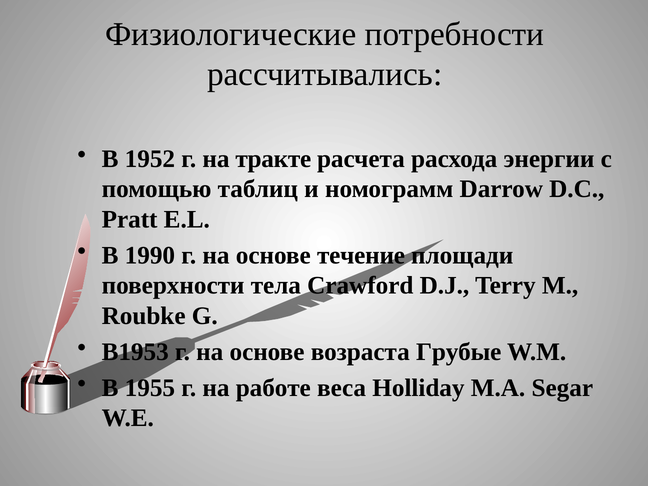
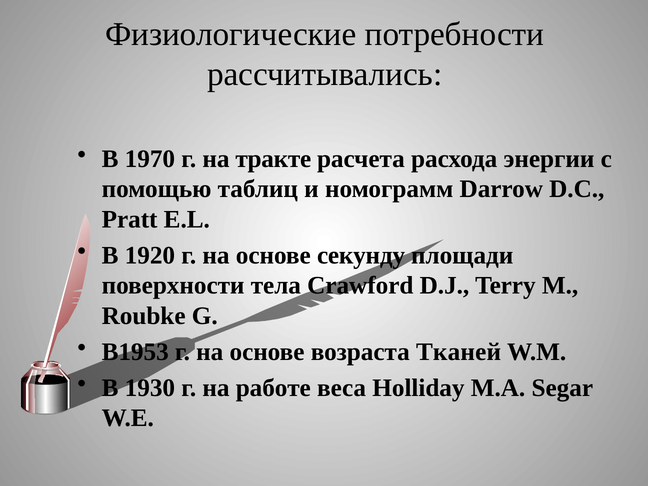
1952: 1952 -> 1970 (150, 159)
1990: 1990 -> 1920 (150, 255)
течение: течение -> секунду (361, 255)
Грубые: Грубые -> Тканей (459, 352)
1955: 1955 -> 1930 (150, 388)
